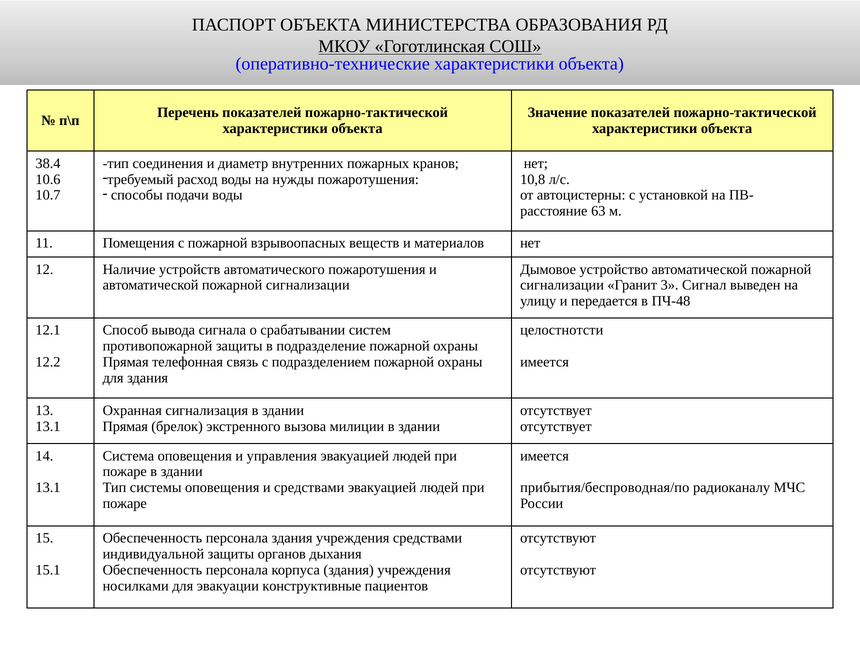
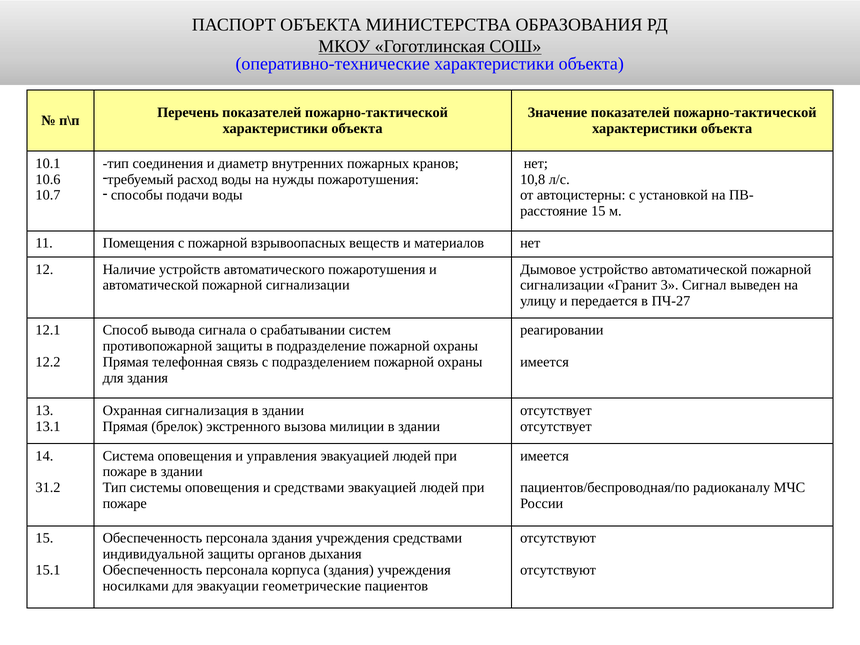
38.4: 38.4 -> 10.1 (48, 163)
расстояние 63: 63 -> 15 (598, 211)
ПЧ-48: ПЧ-48 -> ПЧ-27 (671, 301)
целостнотсти: целостнотсти -> реагировании (562, 330)
13.1: 13.1 -> 31.2 (48, 488)
прибытия/беспроводная/по: прибытия/беспроводная/по -> пациентов/беспроводная/по (605, 488)
конструктивные: конструктивные -> геометрические (312, 586)
